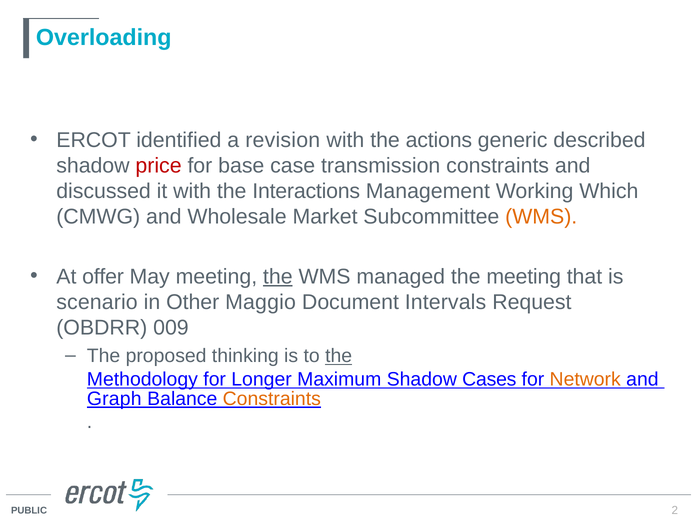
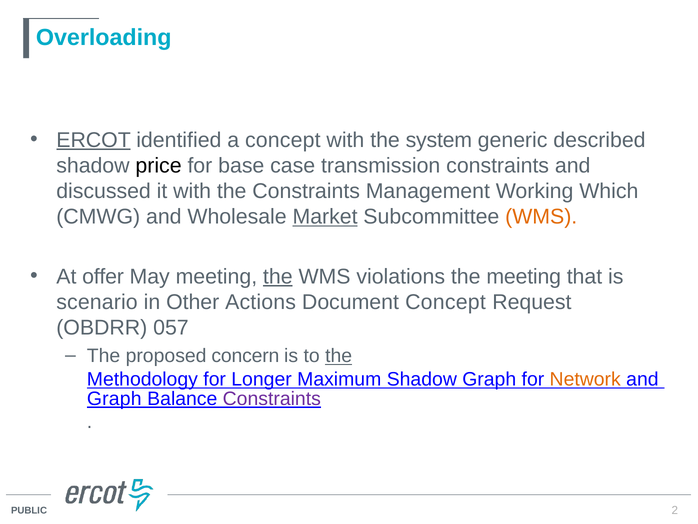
ERCOT underline: none -> present (94, 140)
a revision: revision -> concept (283, 140)
actions: actions -> system (439, 140)
price colour: red -> black (159, 165)
the Interactions: Interactions -> Constraints (306, 191)
Market underline: none -> present (325, 217)
managed: managed -> violations (401, 276)
Maggio: Maggio -> Actions (261, 302)
Document Intervals: Intervals -> Concept (445, 302)
009: 009 -> 057 (171, 327)
thinking: thinking -> concern (245, 356)
Shadow Cases: Cases -> Graph (489, 379)
Constraints colour: orange -> purple (272, 398)
